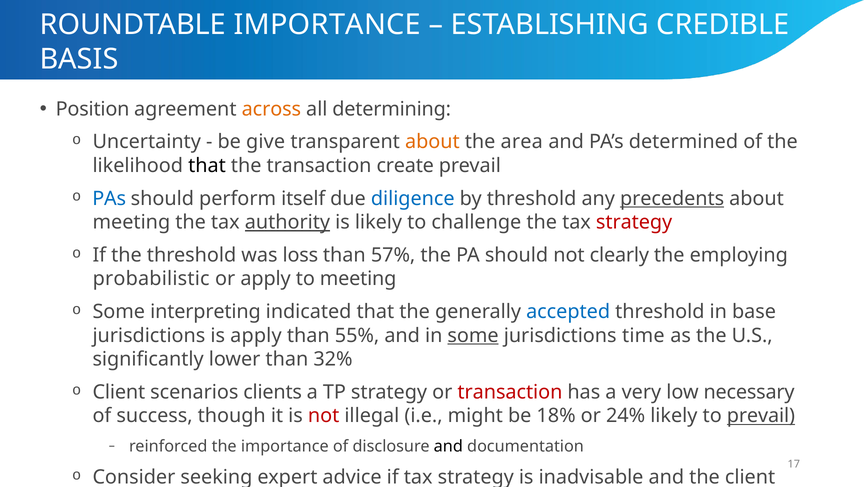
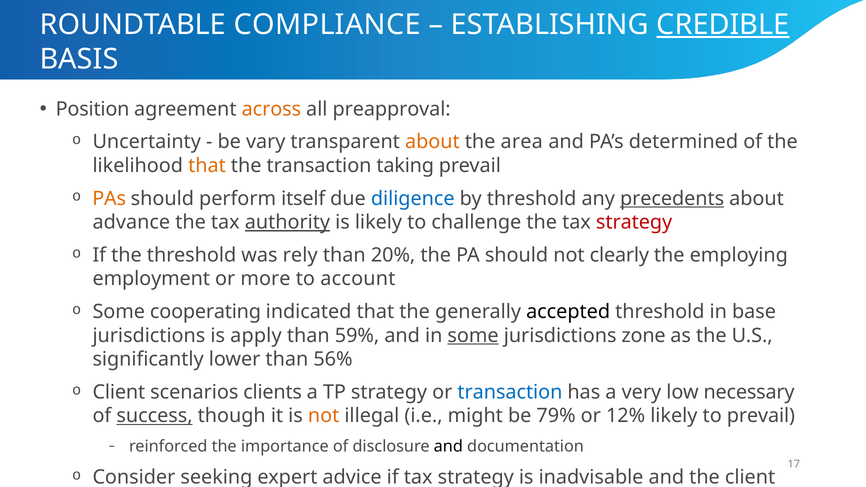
ROUNDTABLE IMPORTANCE: IMPORTANCE -> COMPLIANCE (327, 25)
CREDIBLE underline: none -> present (723, 25)
determining: determining -> preapproval (392, 109)
give: give -> vary (266, 142)
that colour: black -> orange (207, 166)
create: create -> taking (405, 166)
PAs colour: blue -> orange (109, 199)
meeting: meeting -> advance (131, 222)
loss: loss -> rely (300, 255)
57%: 57% -> 20% (393, 255)
probabilistic: probabilistic -> employment (151, 279)
or apply: apply -> more (265, 279)
to meeting: meeting -> account (358, 279)
interpreting: interpreting -> cooperating (206, 312)
accepted colour: blue -> black (568, 312)
55%: 55% -> 59% (357, 336)
time: time -> zone (644, 336)
32%: 32% -> 56% (333, 359)
transaction colour: red -> blue (510, 392)
success underline: none -> present (155, 416)
not colour: red -> orange (324, 416)
18%: 18% -> 79% (556, 416)
24%: 24% -> 12% (626, 416)
prevail underline: present -> none (761, 416)
